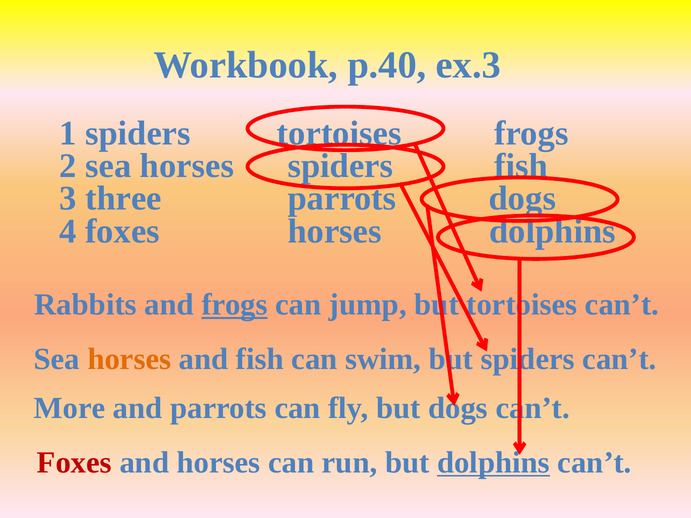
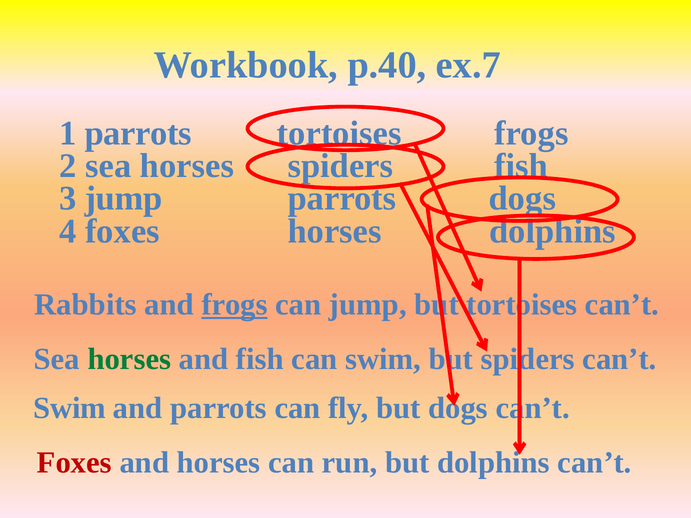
ex.3: ex.3 -> ex.7 (468, 65)
1 spiders: spiders -> parrots (138, 133)
3 three: three -> jump (124, 199)
horses colour: orange -> green (129, 359)
More: More -> Swim (70, 408)
dolphins underline: present -> none (493, 463)
